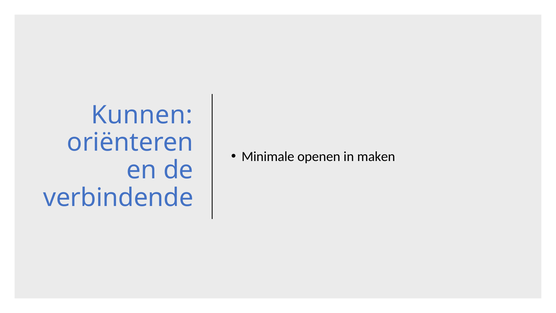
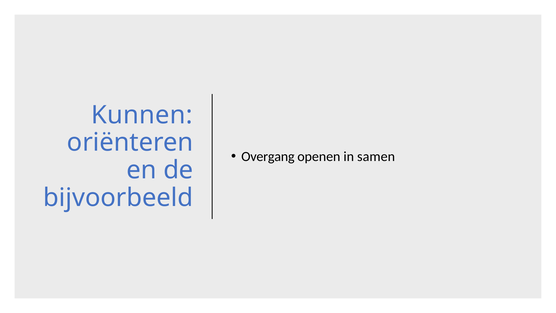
Minimale: Minimale -> Overgang (268, 156)
maken: maken -> samen (376, 156)
verbindende: verbindende -> bijvoorbeeld (118, 198)
